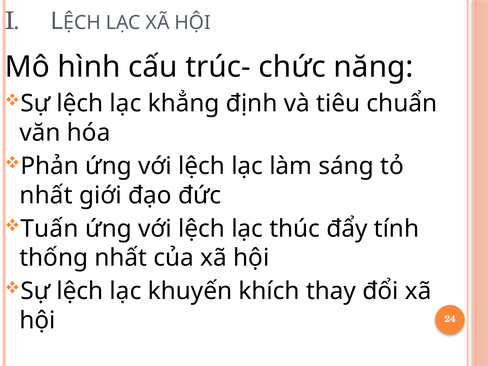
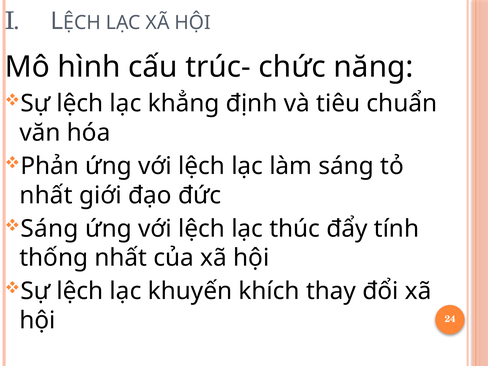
Tuấn: Tuấn -> Sáng (50, 229)
